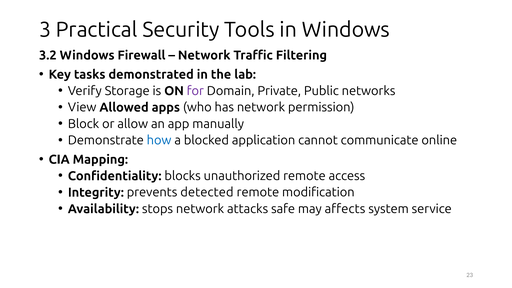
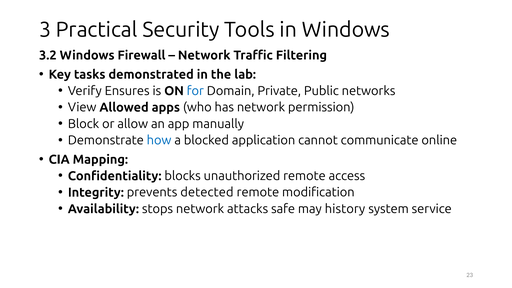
Storage: Storage -> Ensures (127, 91)
for colour: purple -> blue (195, 91)
affects: affects -> history (345, 209)
